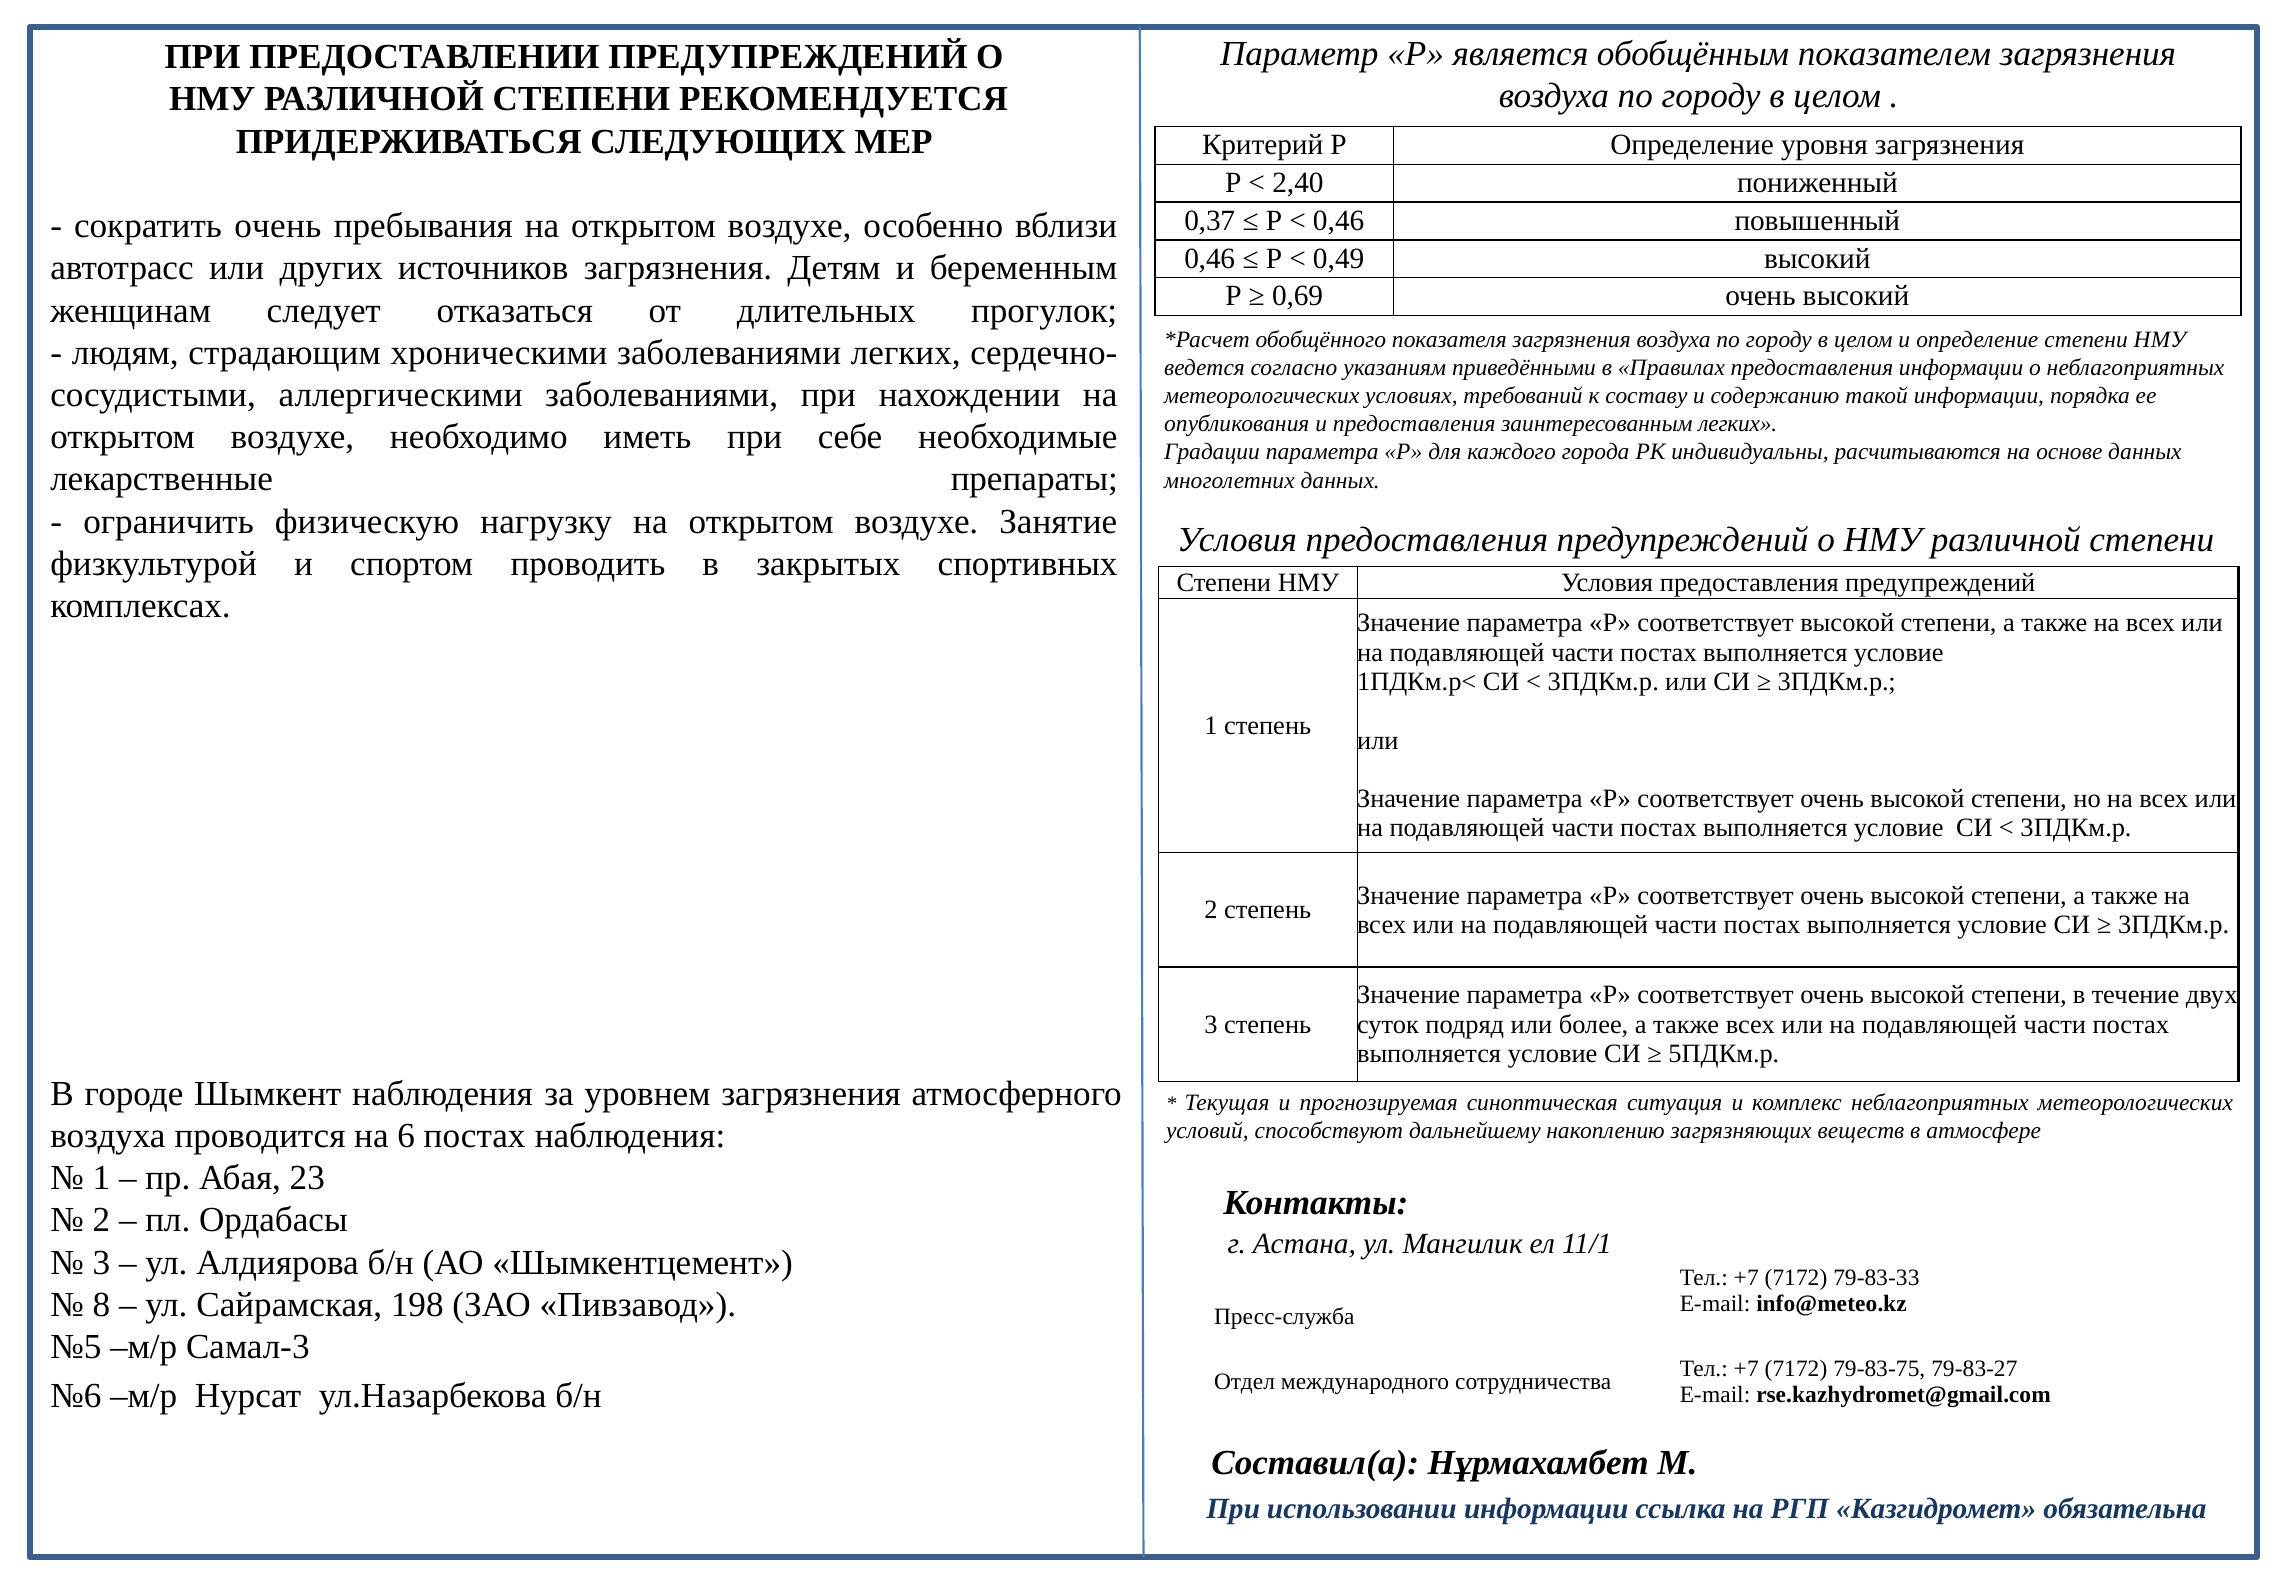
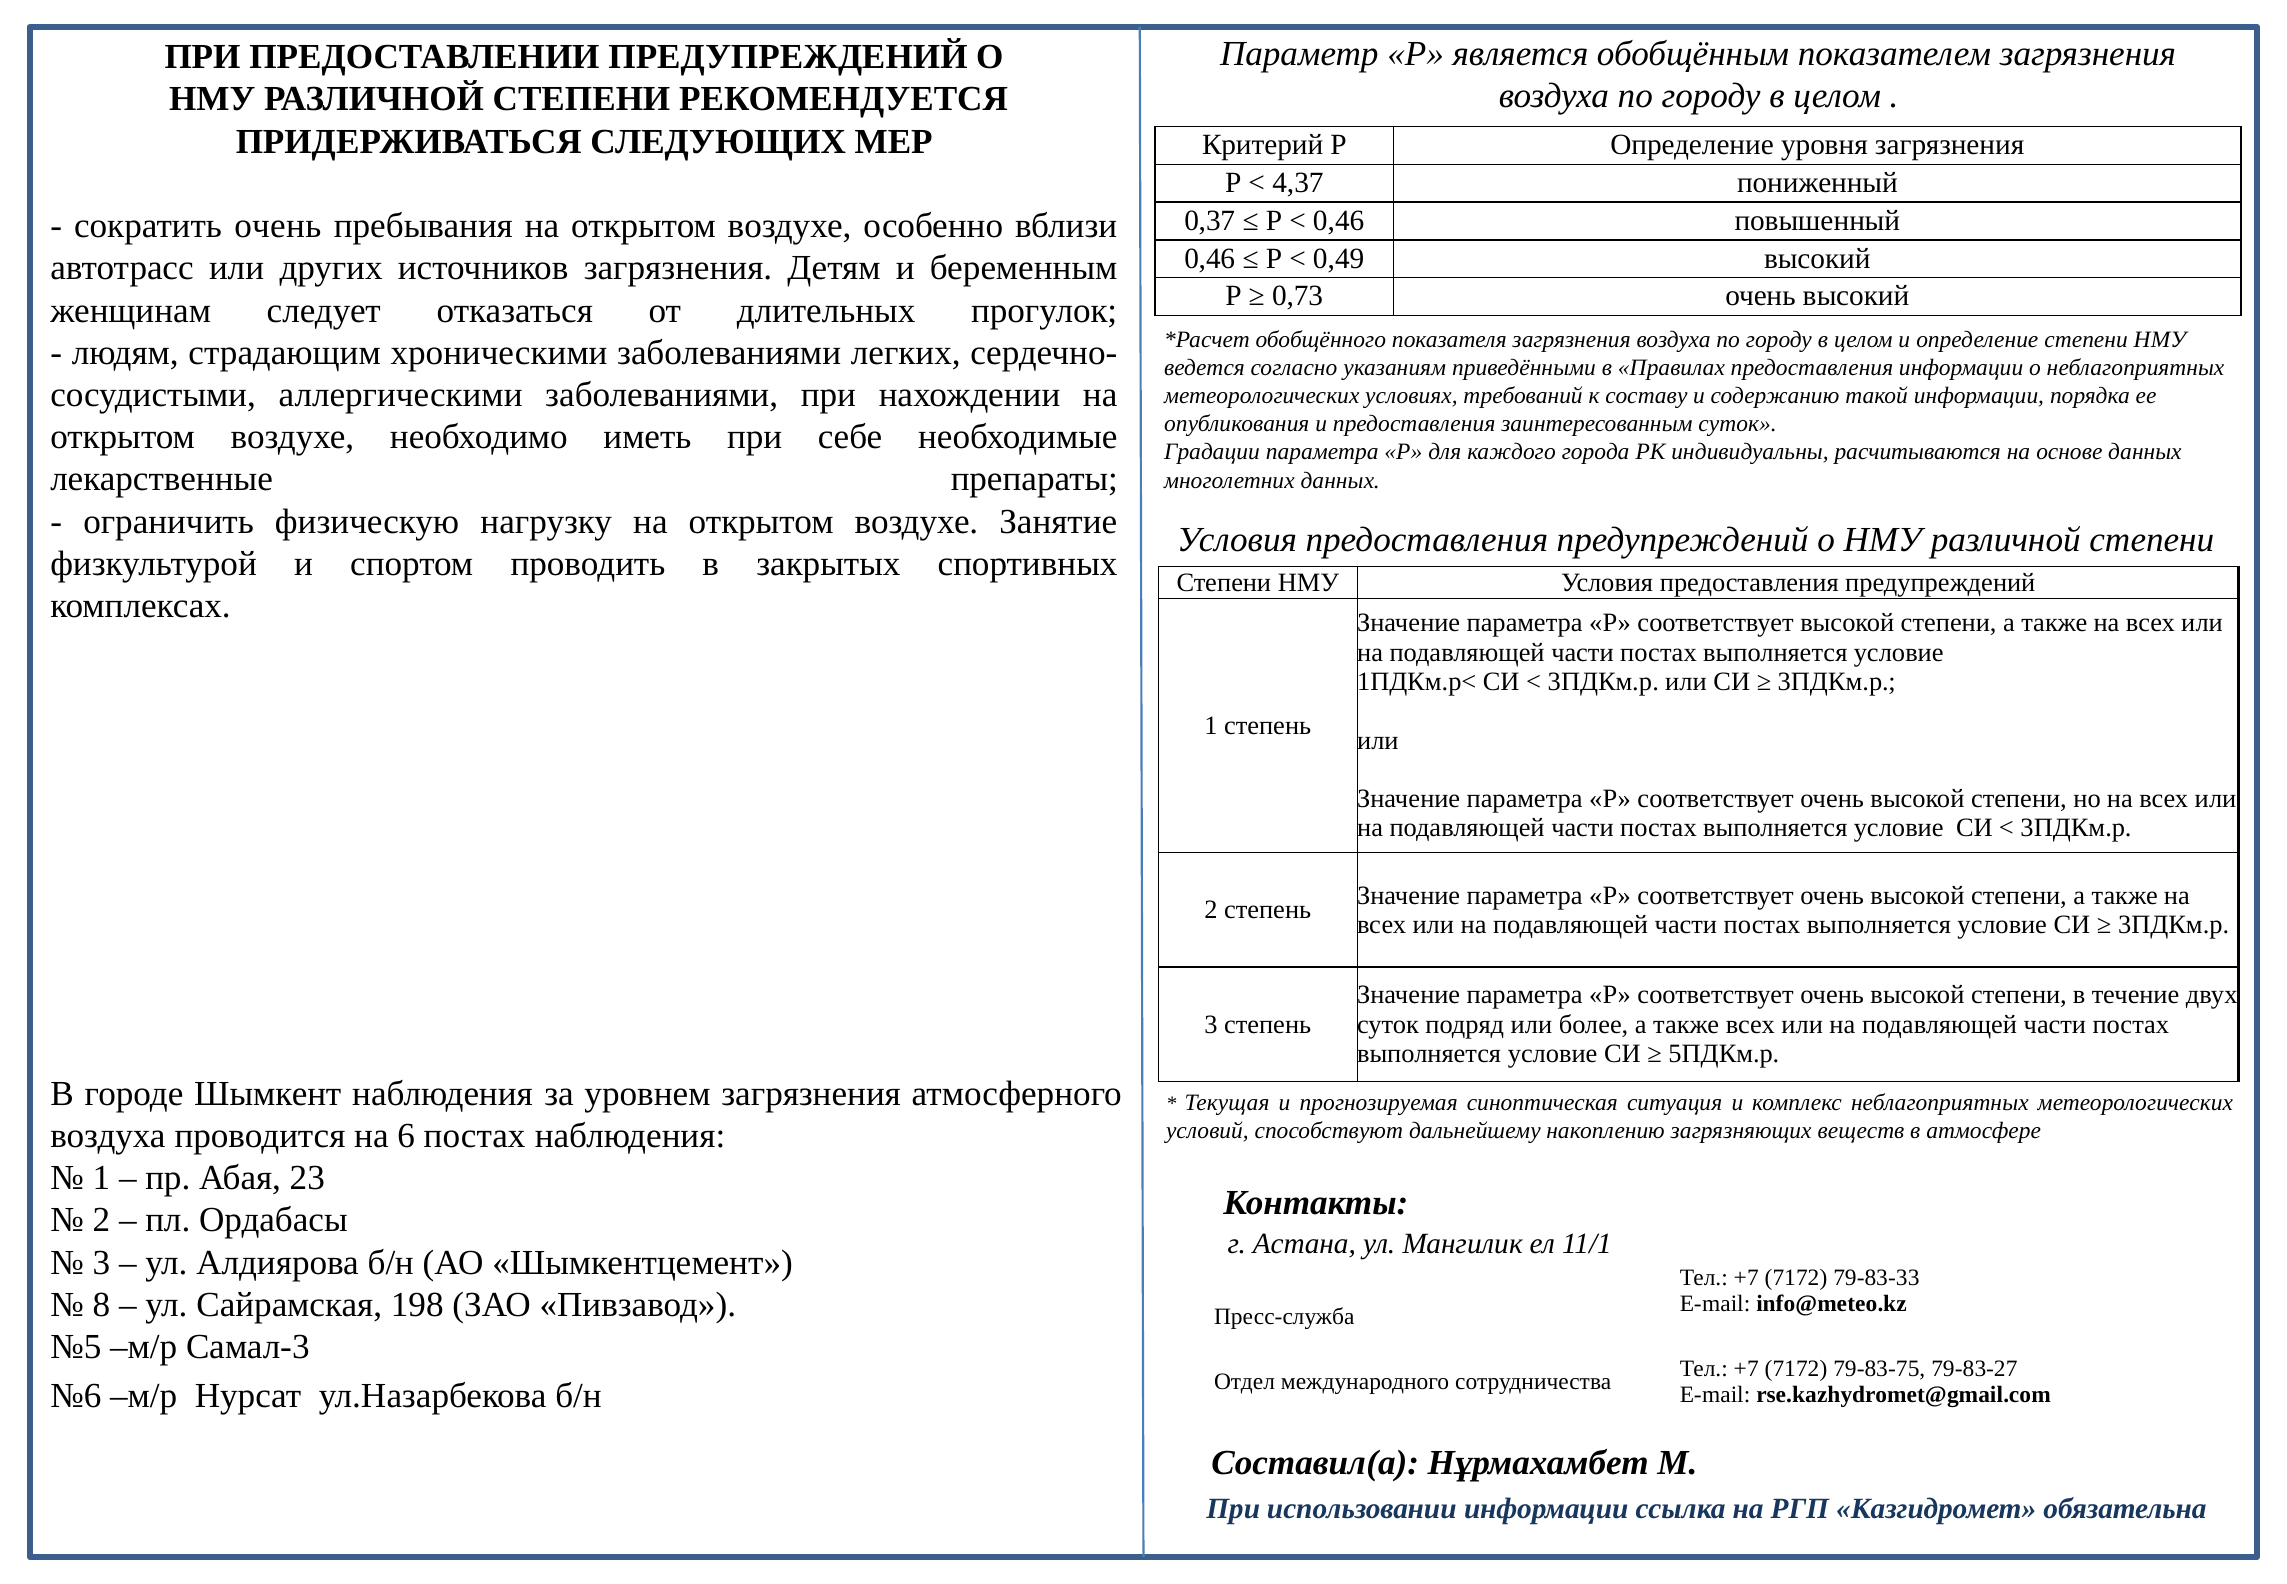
2,40: 2,40 -> 4,37 (1298, 183)
0,69: 0,69 -> 0,73 (1298, 296)
заинтересованным легких: легких -> суток (1738, 424)
